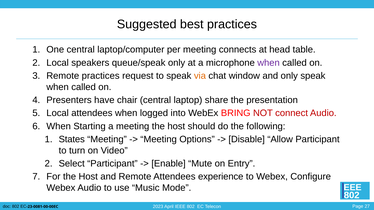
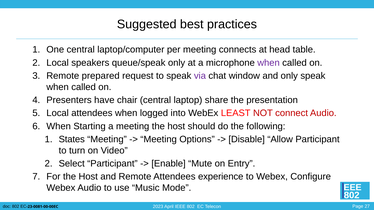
Remote practices: practices -> prepared (101, 76)
via colour: orange -> purple (200, 76)
BRING: BRING -> LEAST (236, 113)
